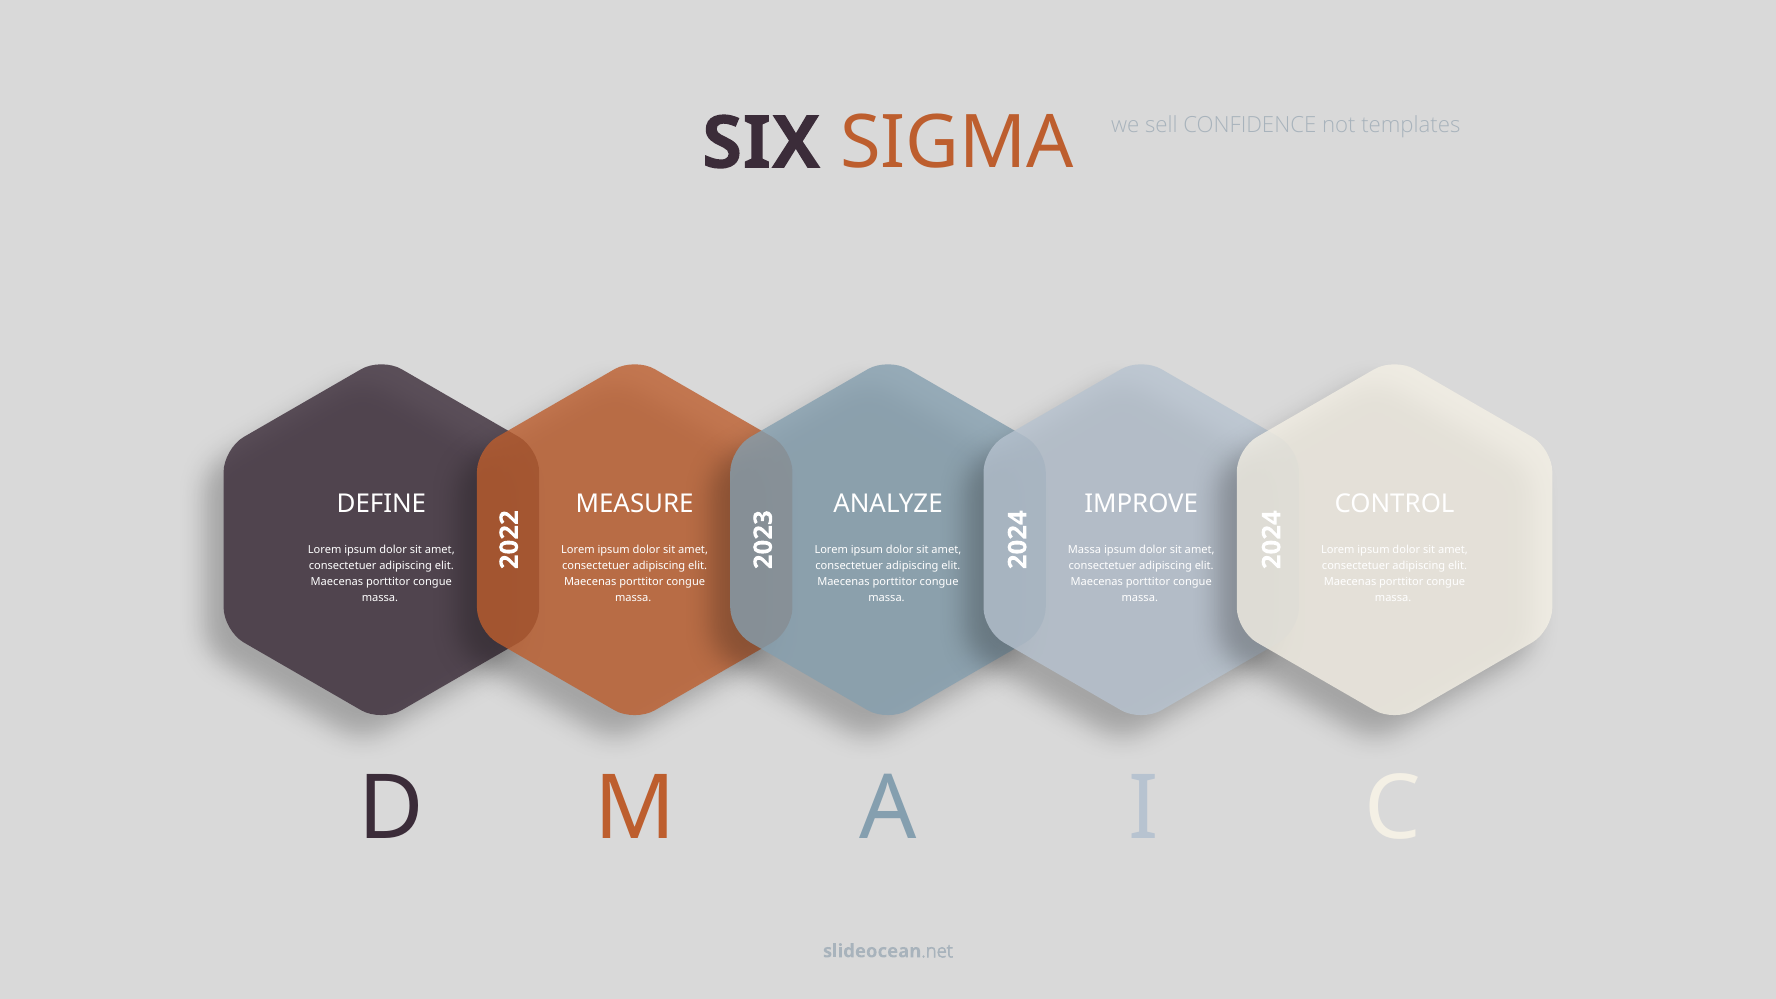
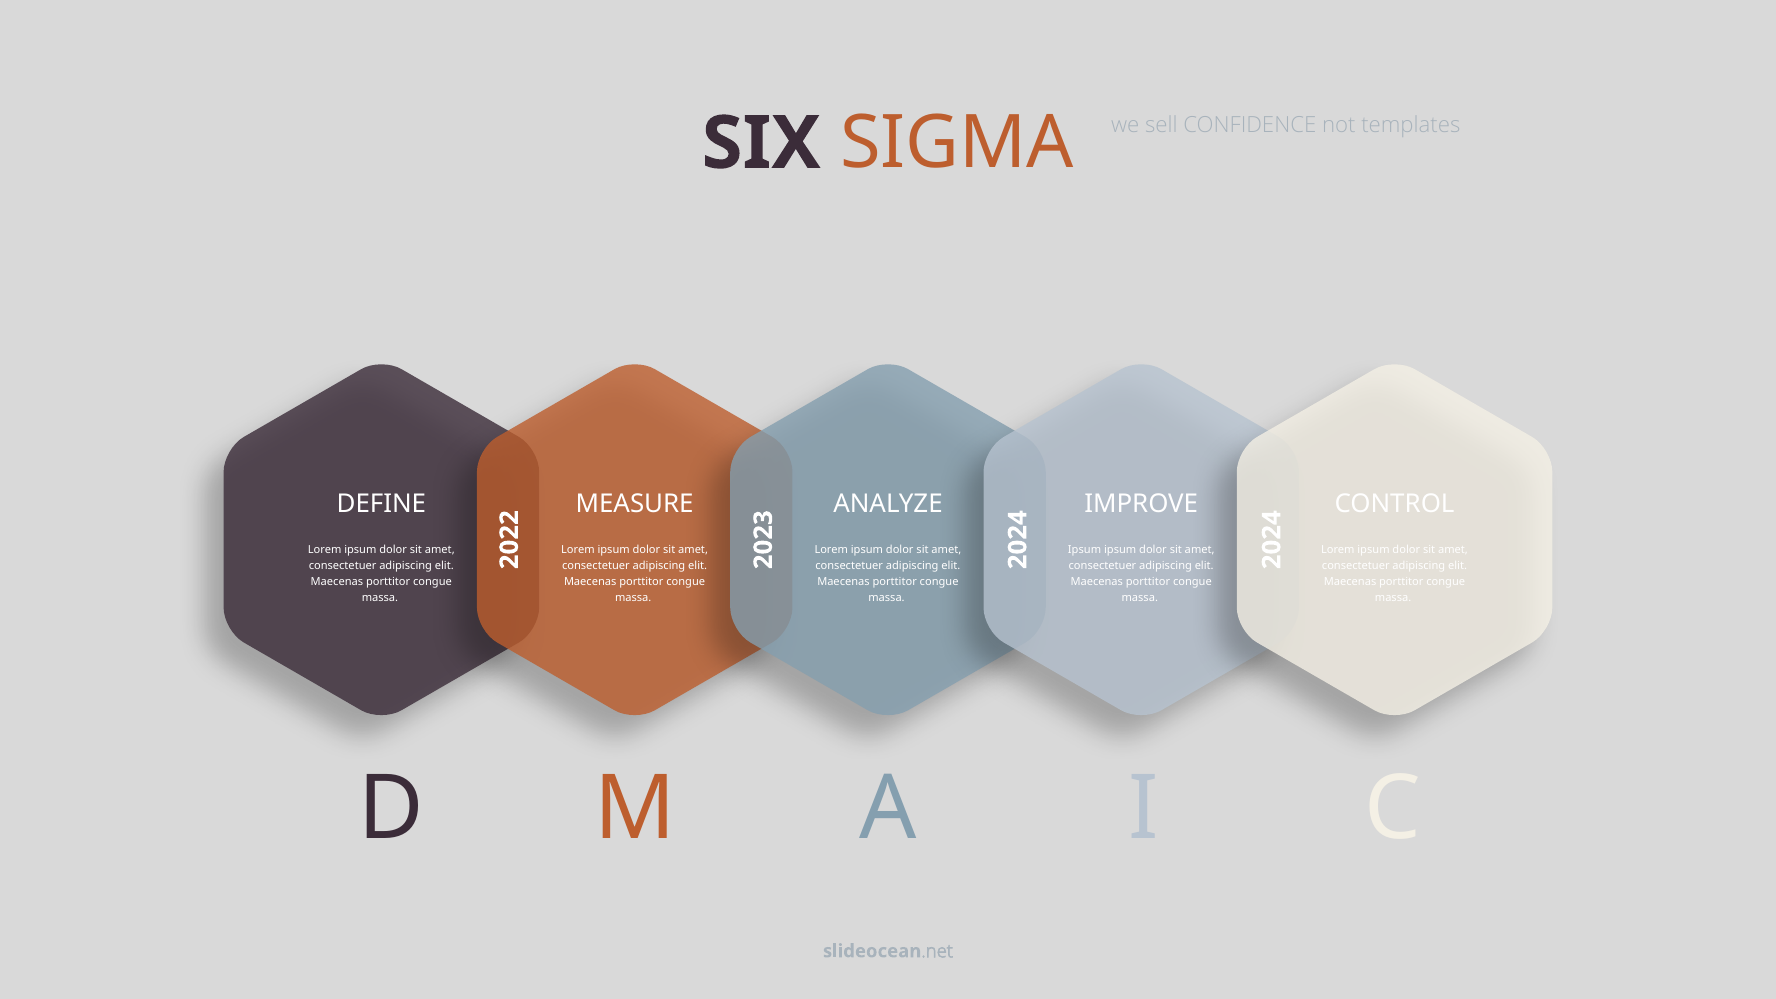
Massa: Massa -> Ipsum (1085, 549)
